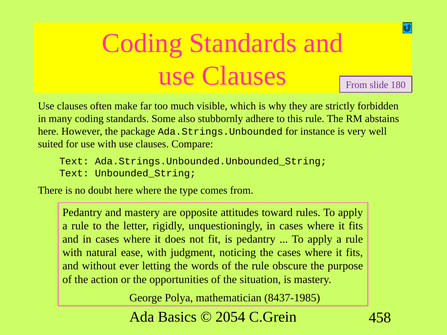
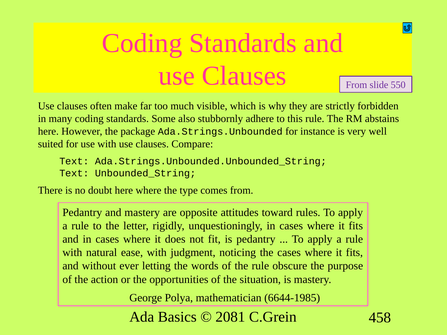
180: 180 -> 550 (398, 85)
8437-1985: 8437-1985 -> 6644-1985 (292, 298)
2054: 2054 -> 2081 (230, 317)
